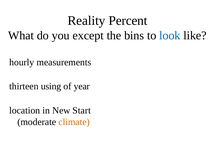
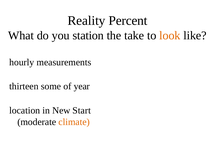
except: except -> station (88, 36)
bins: bins -> take (134, 36)
look colour: blue -> orange (170, 36)
using: using -> some (51, 86)
